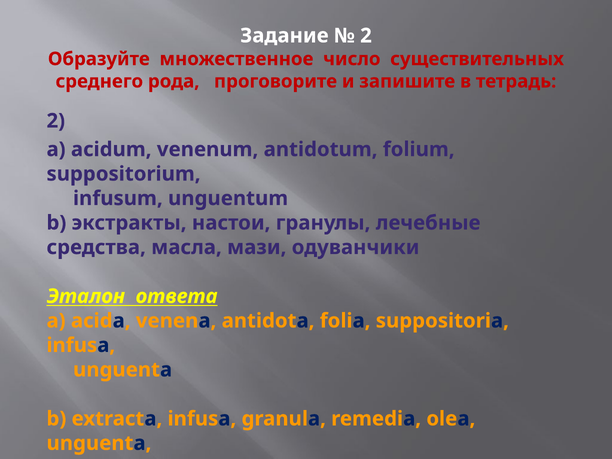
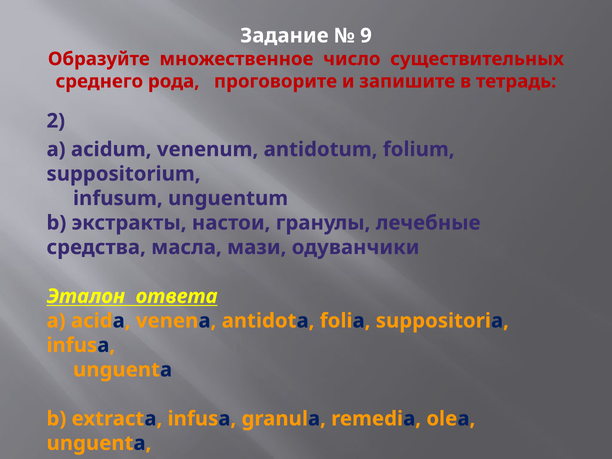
2: 2 -> 9 (366, 36)
